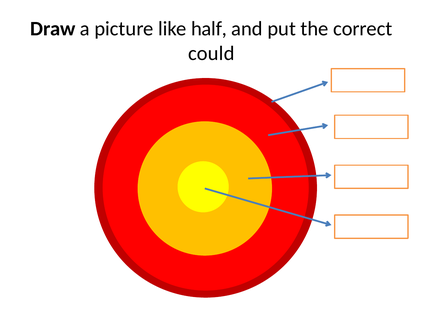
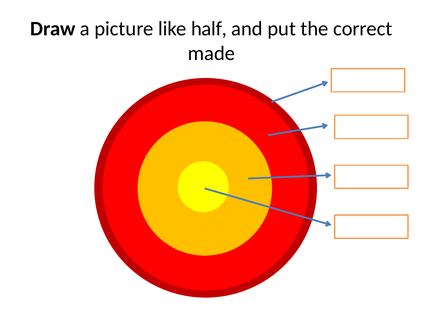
could: could -> made (211, 53)
